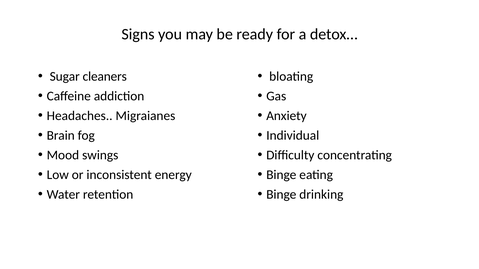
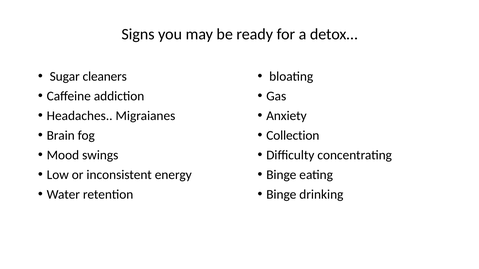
Individual: Individual -> Collection (293, 136)
